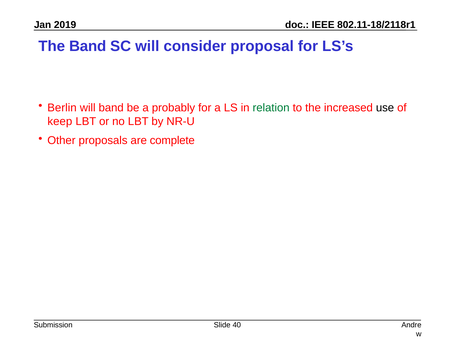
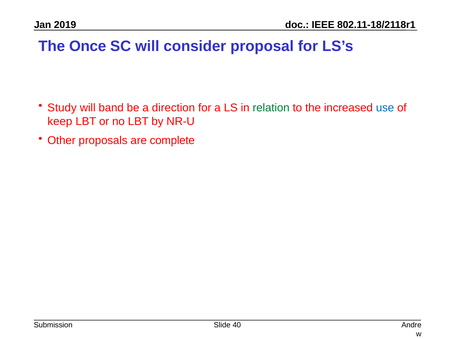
The Band: Band -> Once (88, 46)
Berlin: Berlin -> Study (62, 108)
probably: probably -> direction (173, 108)
use colour: black -> blue (385, 108)
